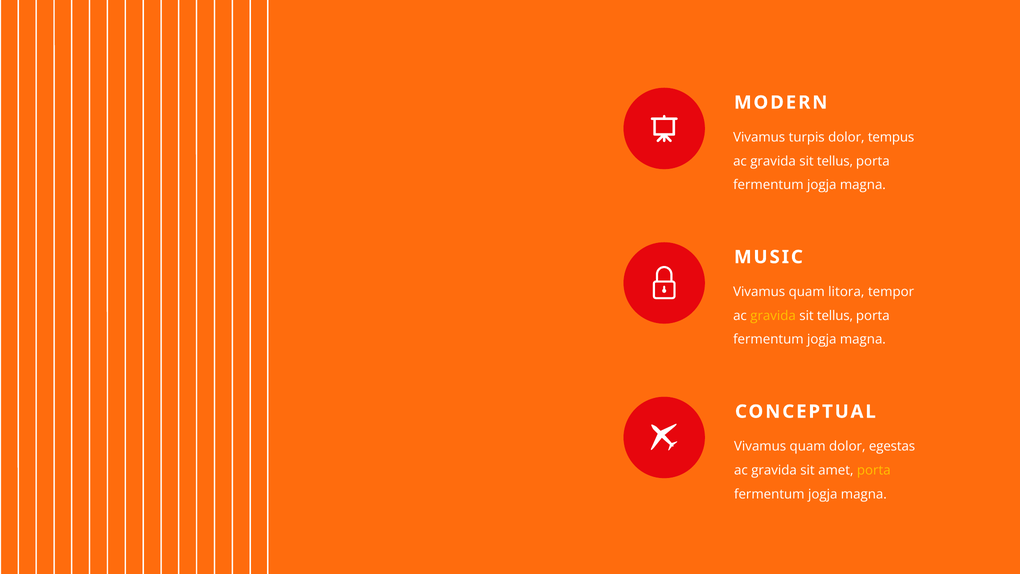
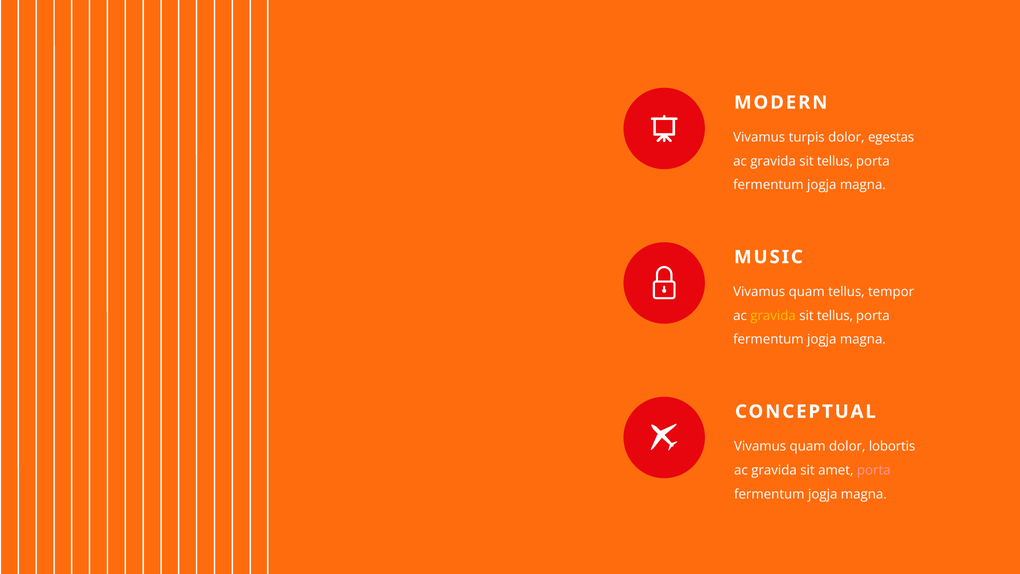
tempus: tempus -> egestas (891, 137)
quam litora: litora -> tellus (846, 292)
egestas: egestas -> lobortis (892, 446)
porta colour: yellow -> pink (874, 470)
